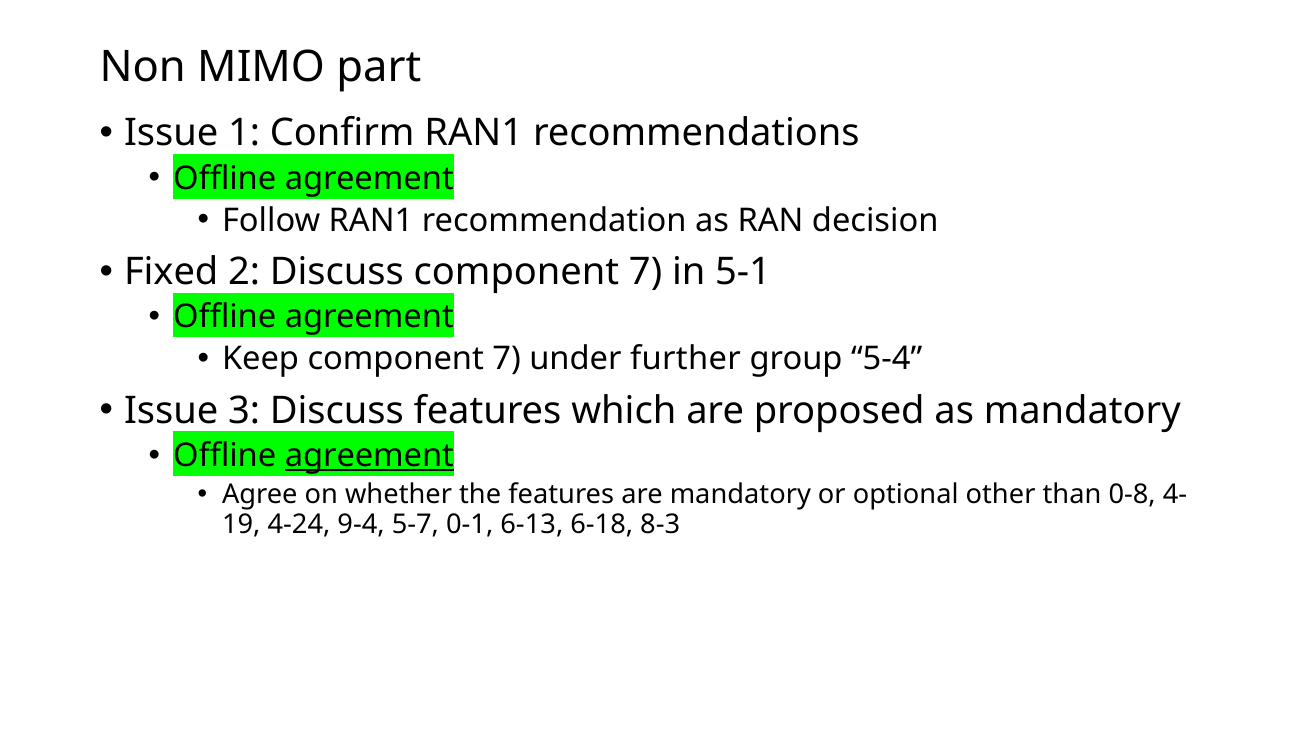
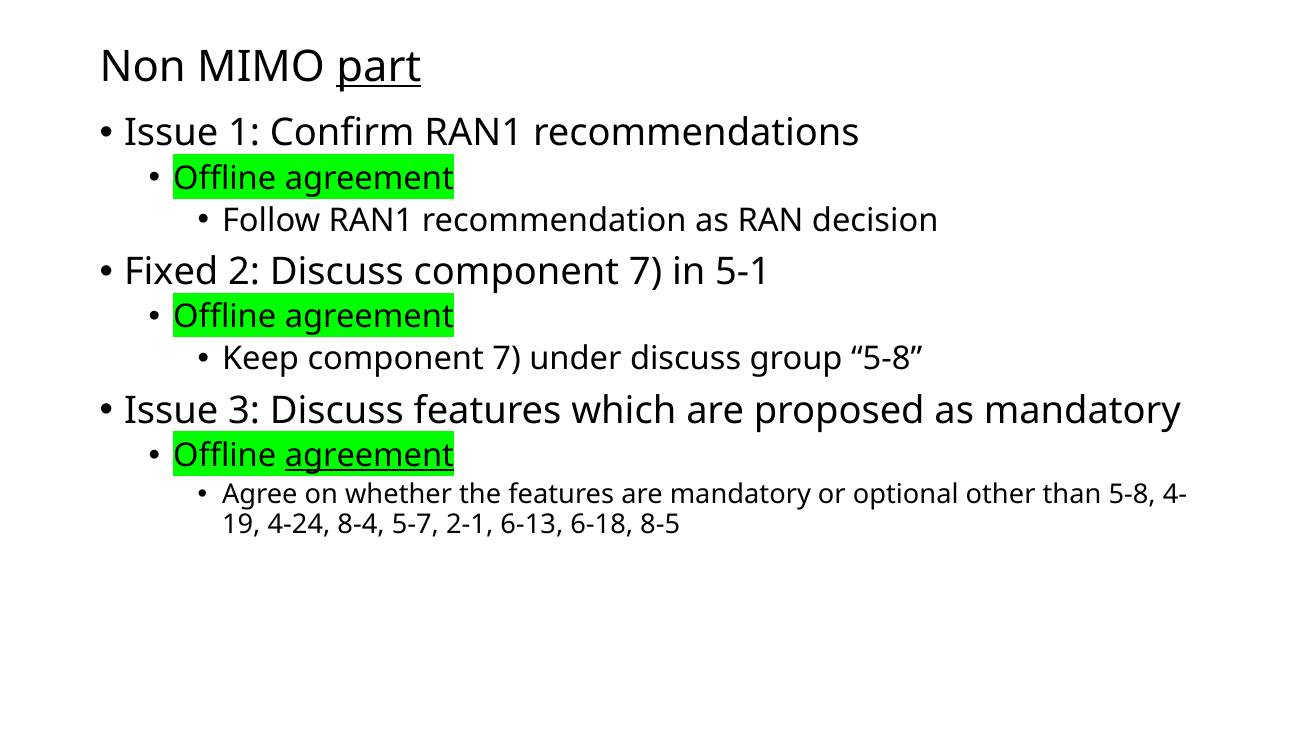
part underline: none -> present (379, 67)
under further: further -> discuss (686, 359)
group 5-4: 5-4 -> 5-8 (887, 359)
than 0-8: 0-8 -> 5-8 (1132, 495)
9-4: 9-4 -> 8-4 (361, 525)
0-1: 0-1 -> 2-1 (470, 525)
8-3: 8-3 -> 8-5 (660, 525)
